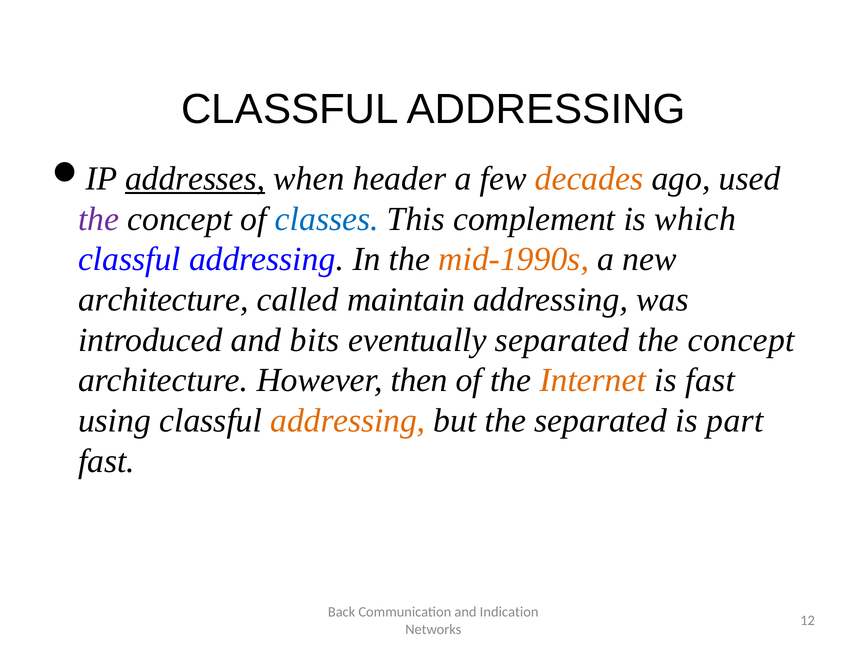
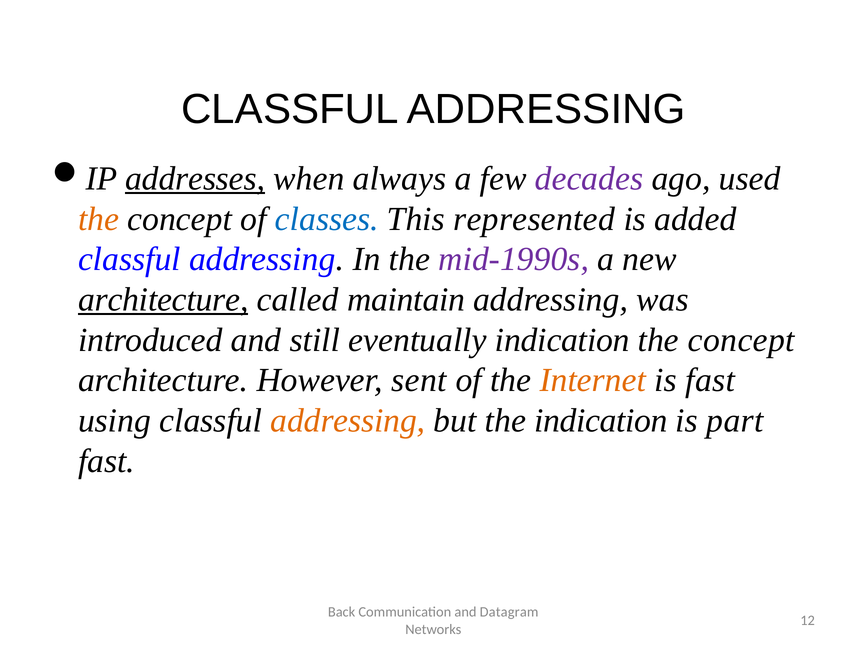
header: header -> always (399, 179)
decades colour: orange -> purple (589, 179)
the colour: purple -> orange (99, 219)
complement: complement -> represented (534, 219)
which: which -> added (695, 219)
mid-1990s colour: orange -> purple (514, 259)
architecture underline: none -> present (163, 300)
bits: bits -> still (315, 340)
eventually separated: separated -> indication (562, 340)
then: then -> sent (419, 380)
the separated: separated -> indication (601, 421)
Indication: Indication -> Datagram (509, 612)
